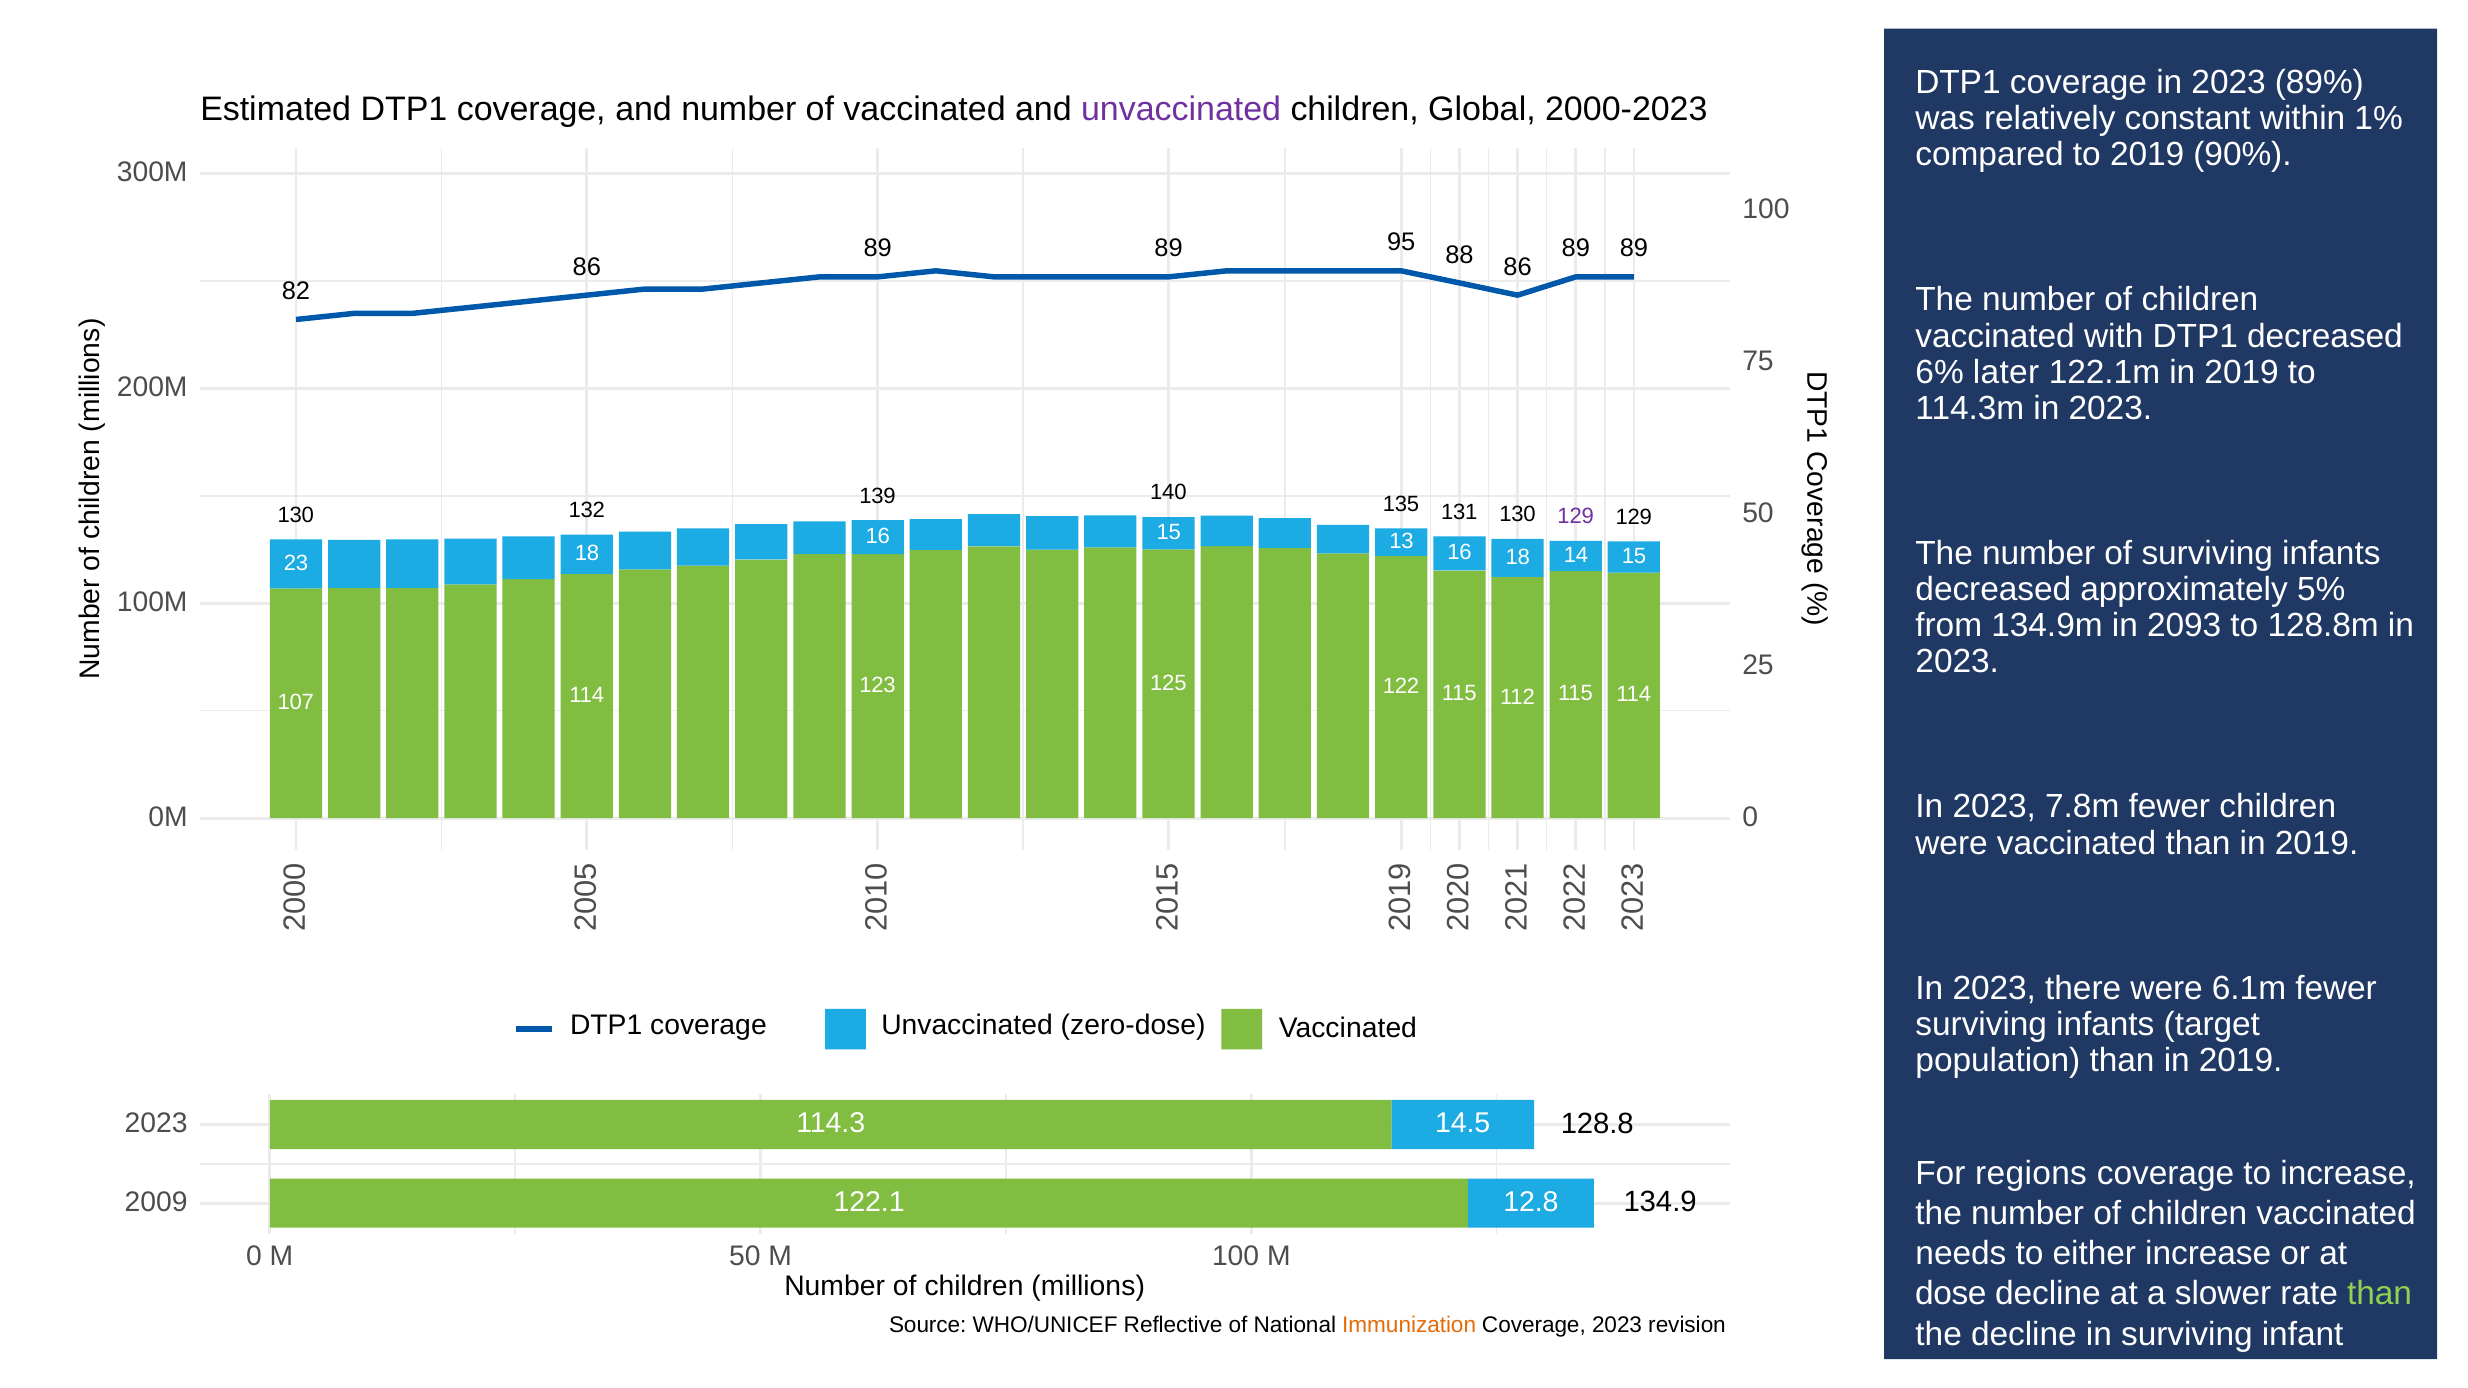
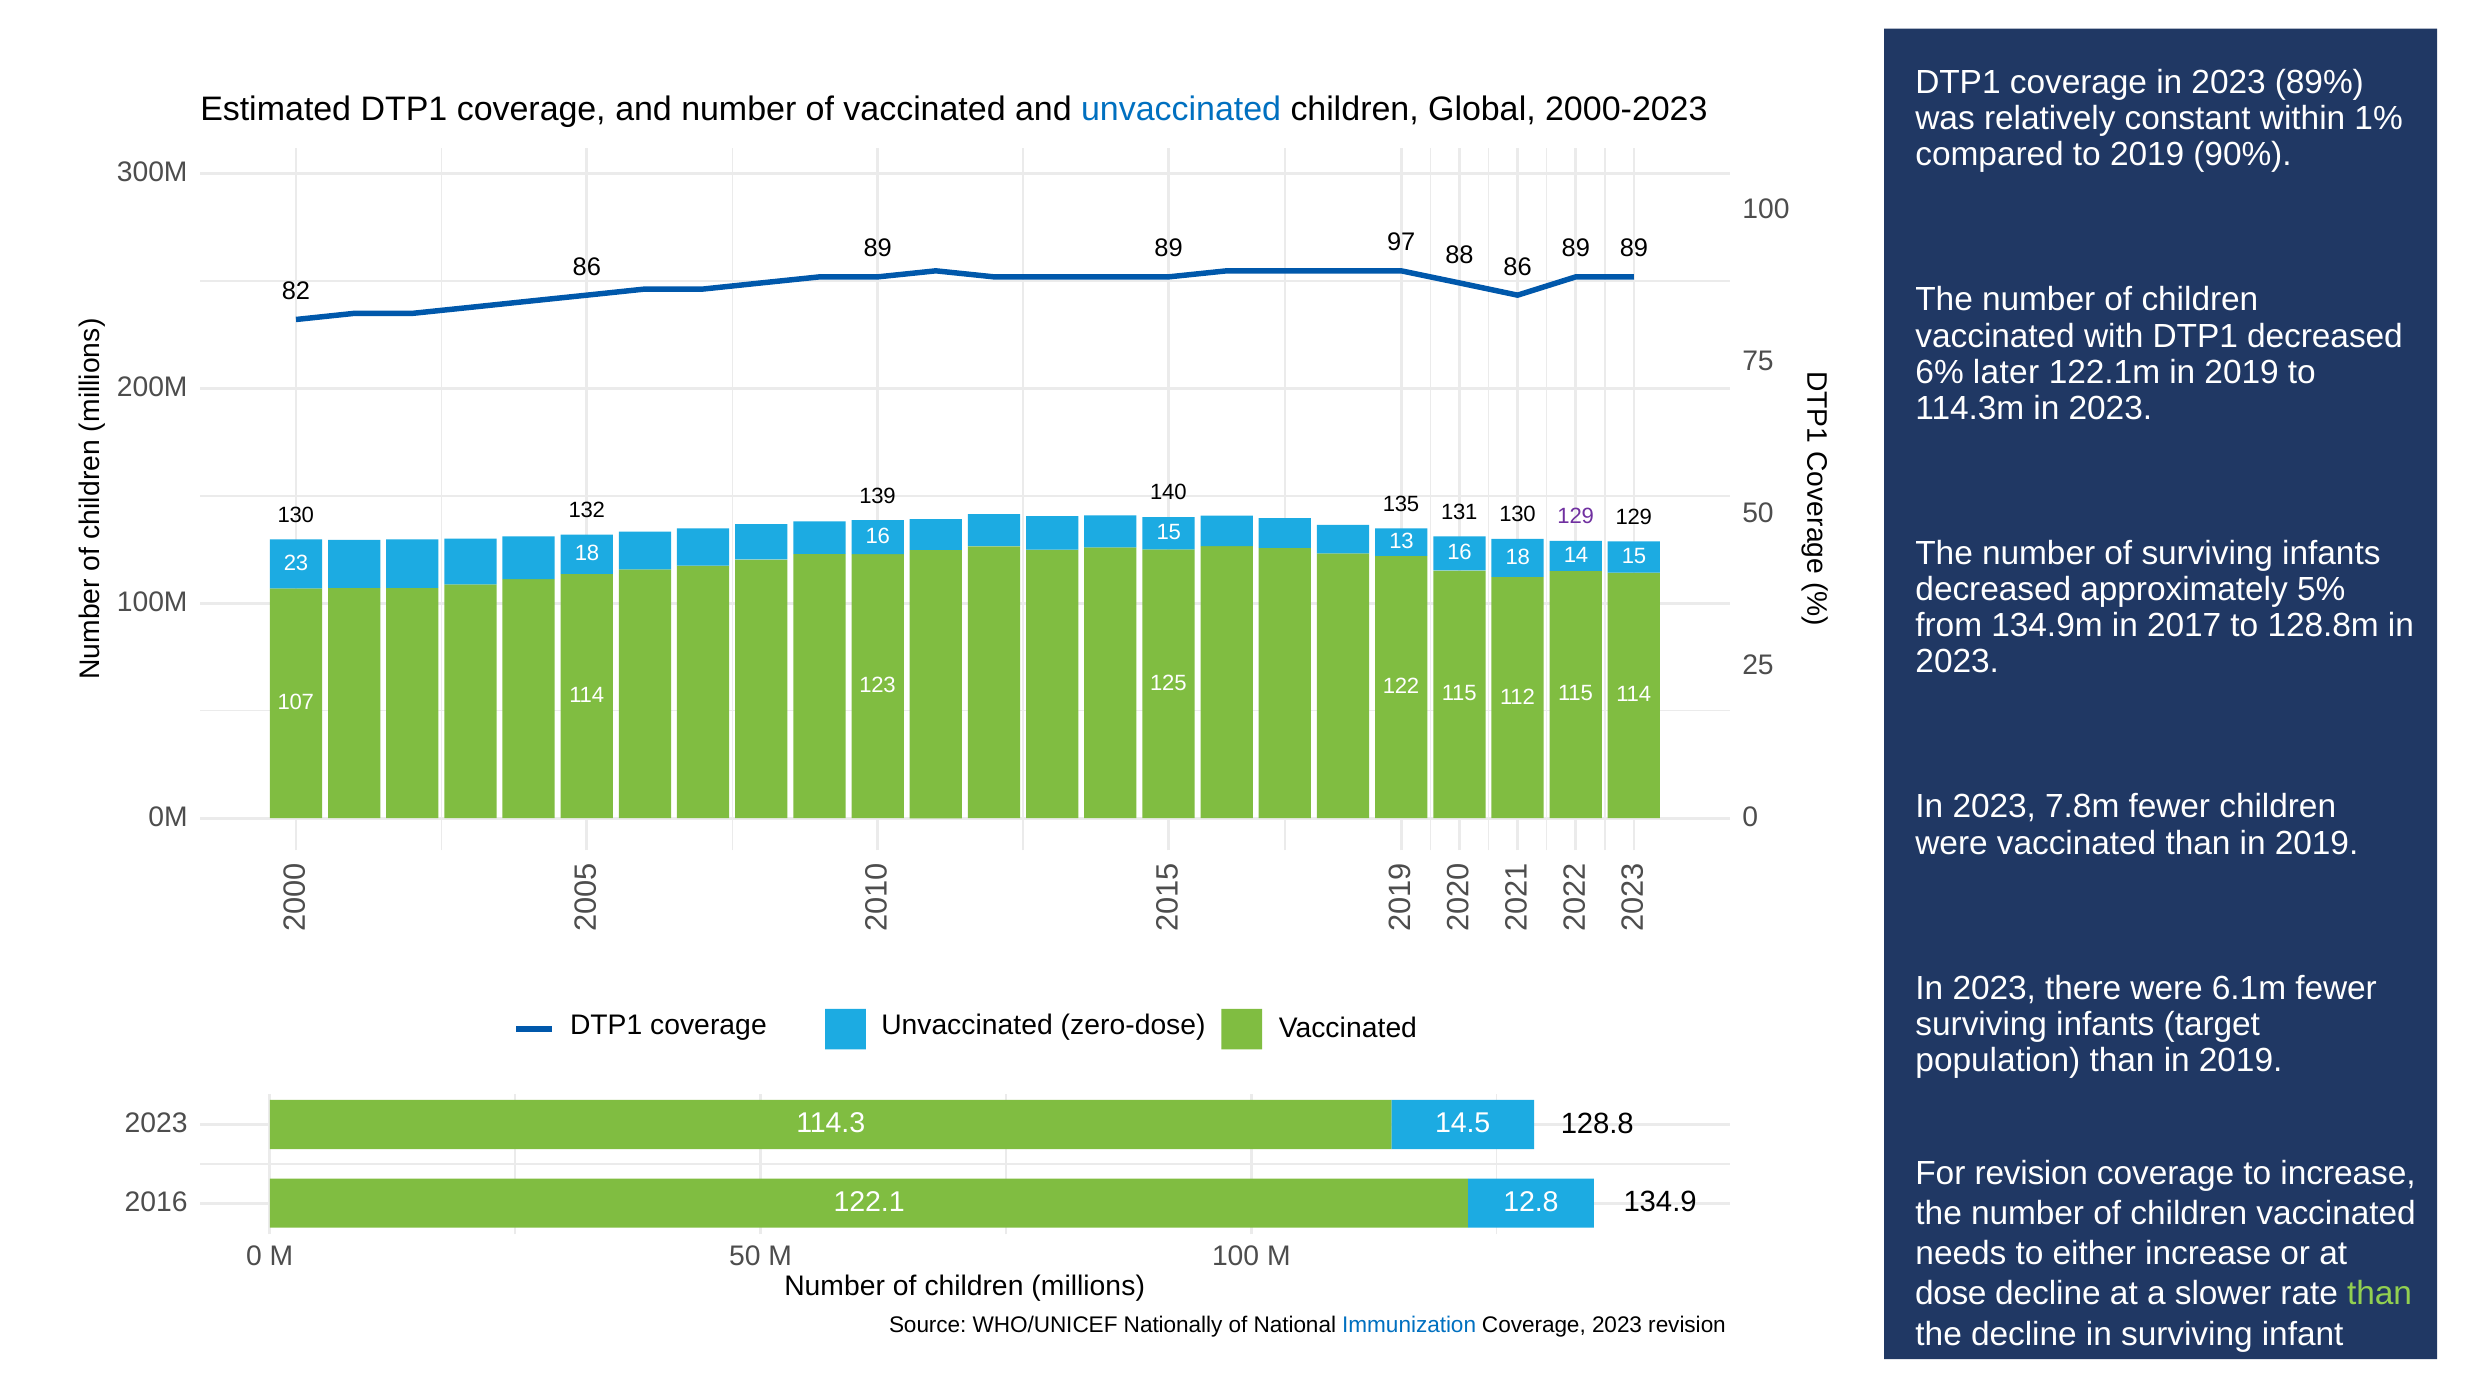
unvaccinated colour: purple -> blue (1181, 110)
95: 95 -> 97 (1401, 243)
2093: 2093 -> 2017 (2184, 626)
For regions: regions -> revision (2031, 1174)
2009: 2009 -> 2016 (156, 1202)
Reflective: Reflective -> Nationally (1173, 1325)
Immunization colour: orange -> blue (1409, 1325)
